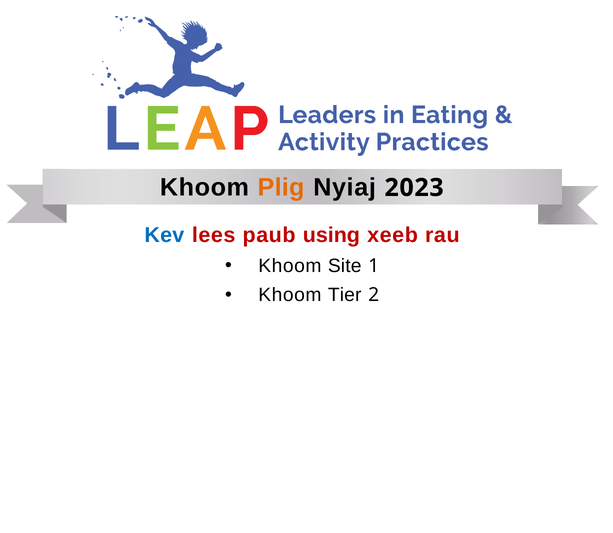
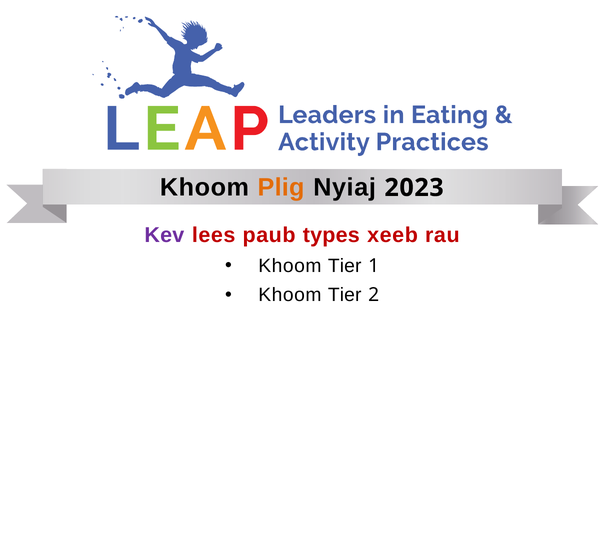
Kev colour: blue -> purple (164, 235)
using: using -> types (331, 235)
Site: Site -> Tier (345, 266)
